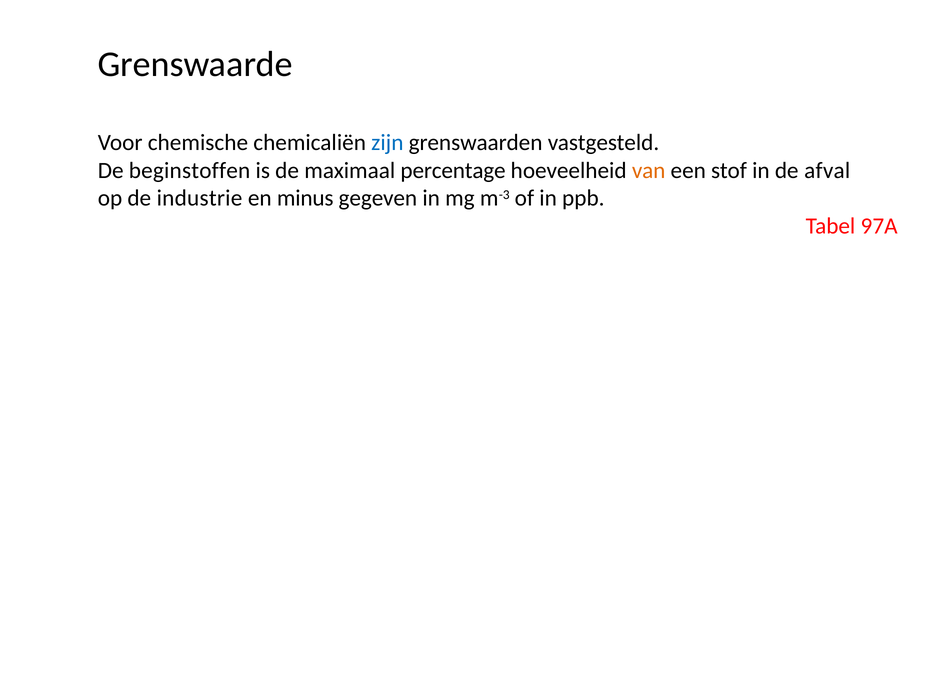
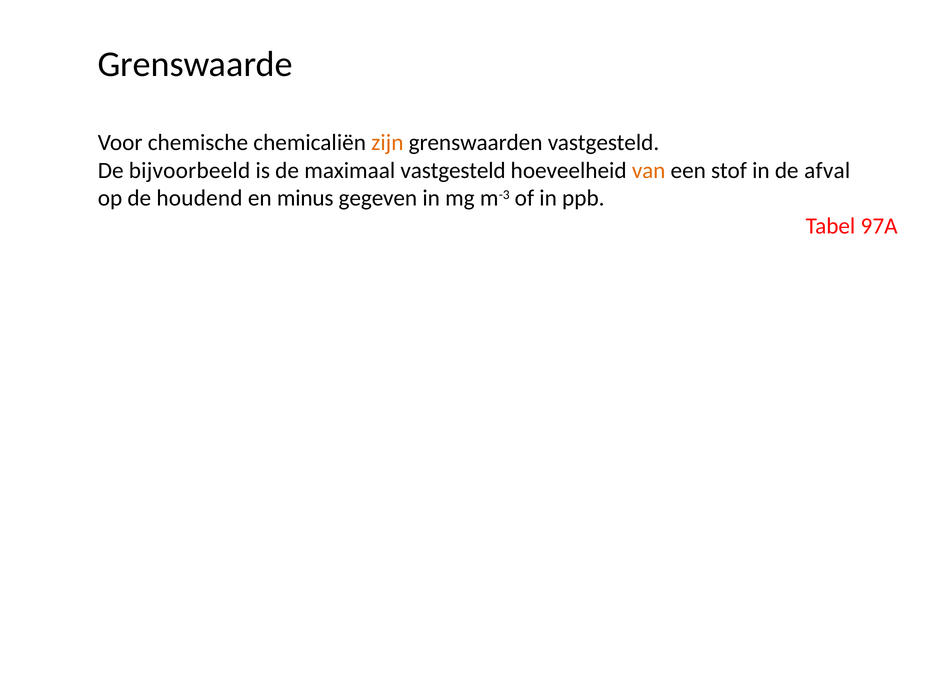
zijn colour: blue -> orange (387, 142)
beginstoffen: beginstoffen -> bijvoorbeeld (190, 170)
maximaal percentage: percentage -> vastgesteld (453, 170)
industrie: industrie -> houdend (200, 198)
